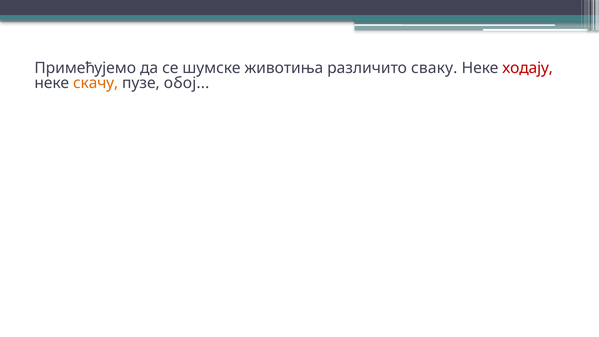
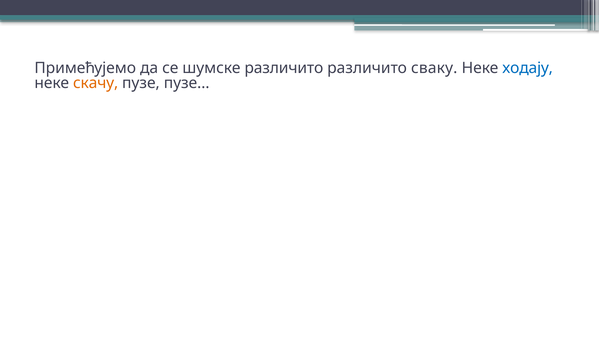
шумске животиња: животиња -> различито (284, 68)
ходају colour: red -> blue (528, 68)
пузе обој: обој -> пузе (187, 83)
